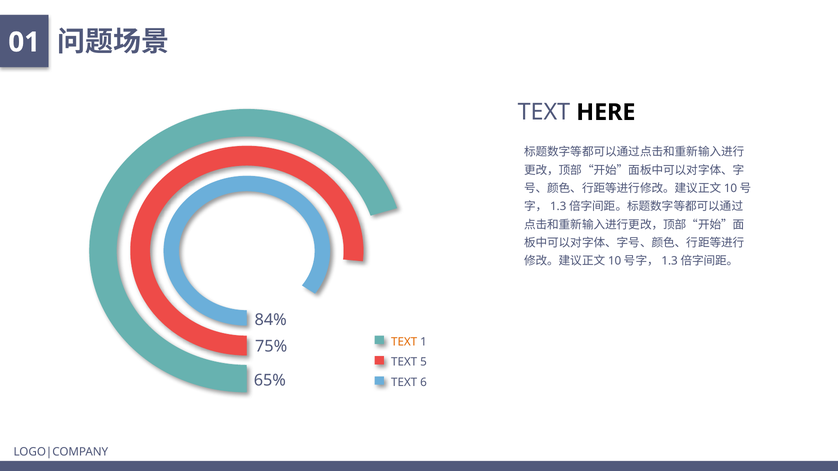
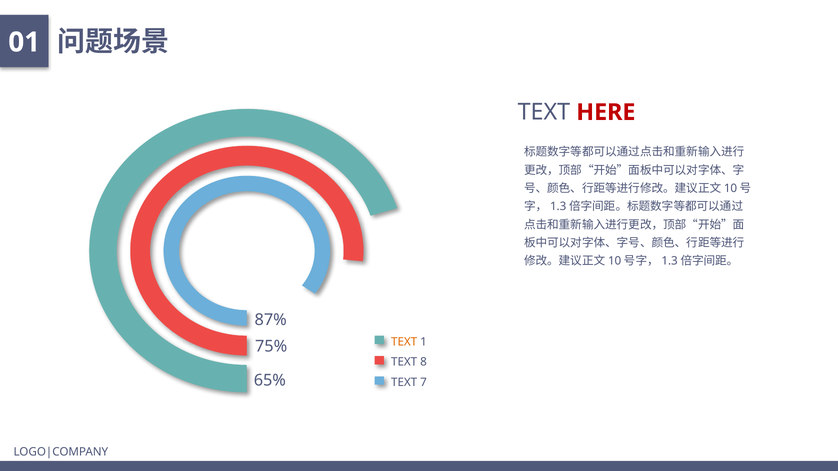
HERE colour: black -> red (606, 112)
84%: 84% -> 87% (271, 320)
5: 5 -> 8 (424, 362)
6: 6 -> 7 (424, 383)
